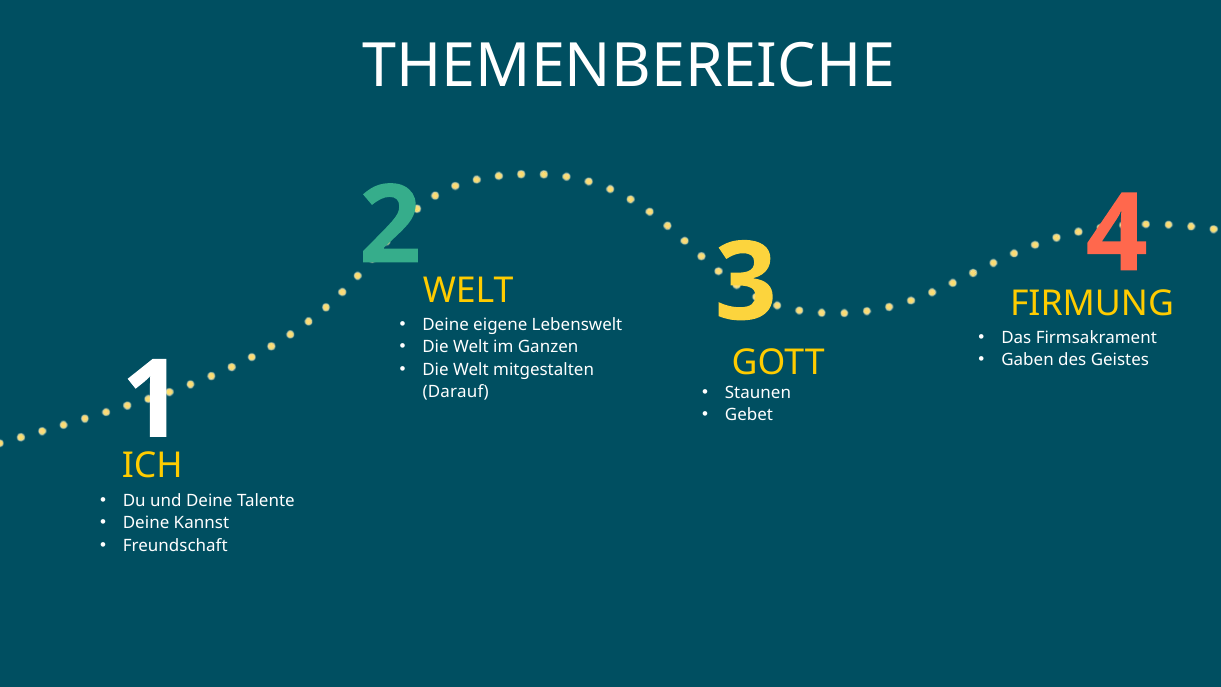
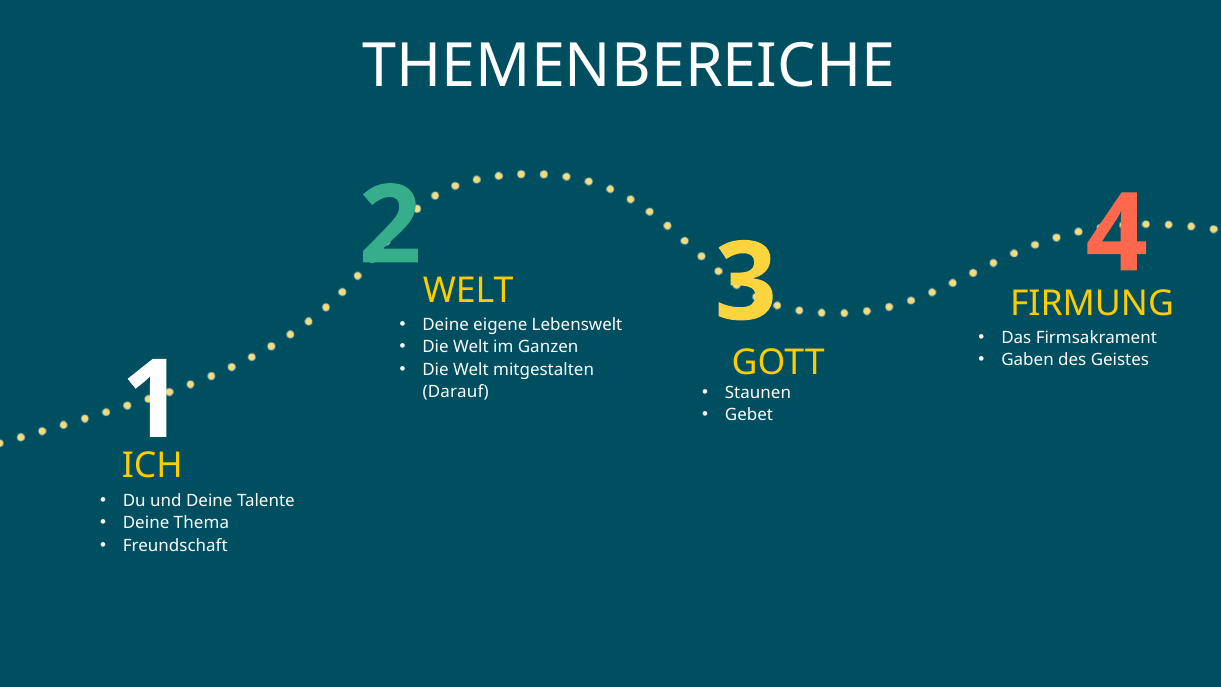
Kannst: Kannst -> Thema (201, 523)
